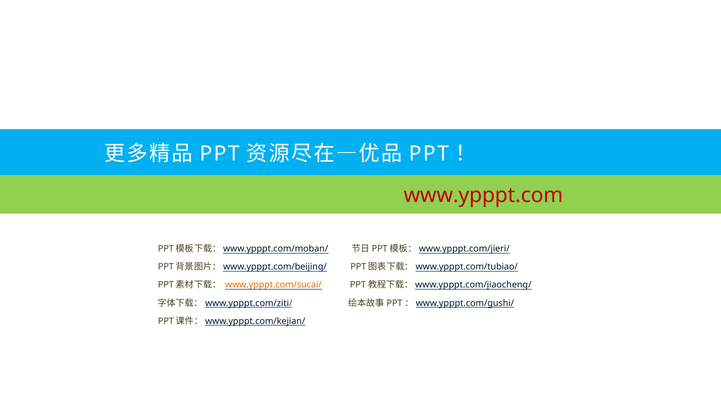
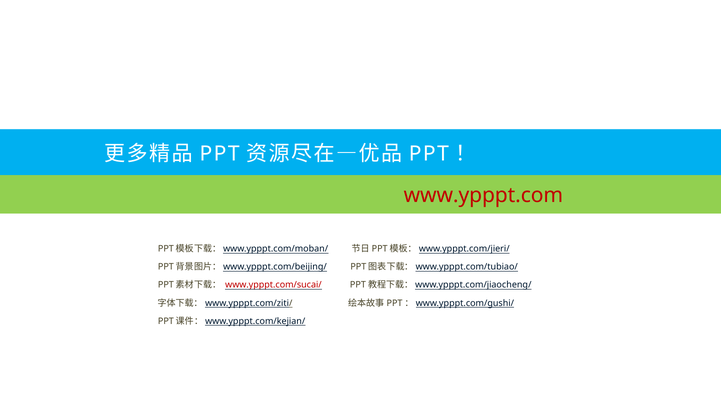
www.ypppt.com/sucai/ colour: orange -> red (273, 285)
